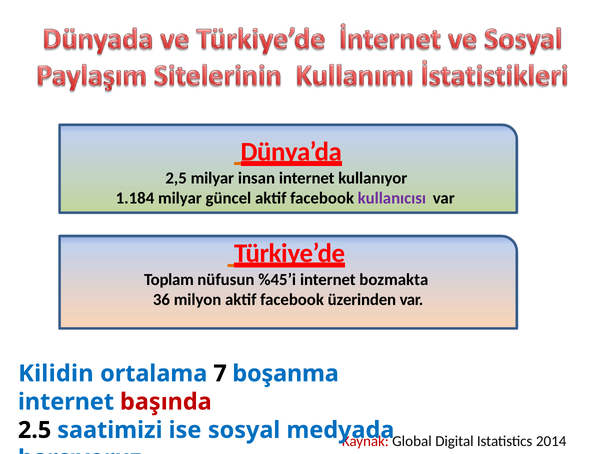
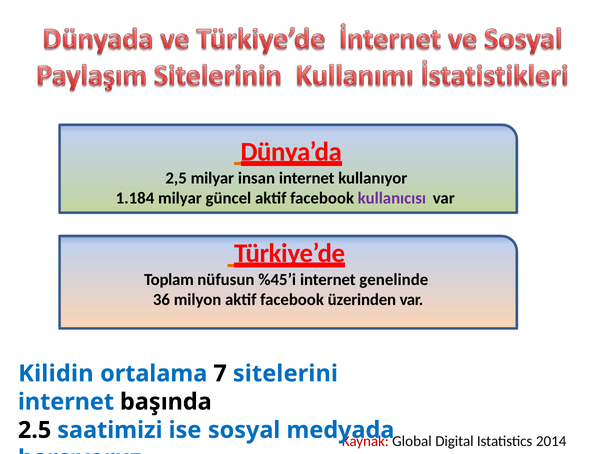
bozmakta: bozmakta -> genelinde (394, 279)
boşanma: boşanma -> sitelerini (285, 373)
başında colour: red -> black (166, 402)
